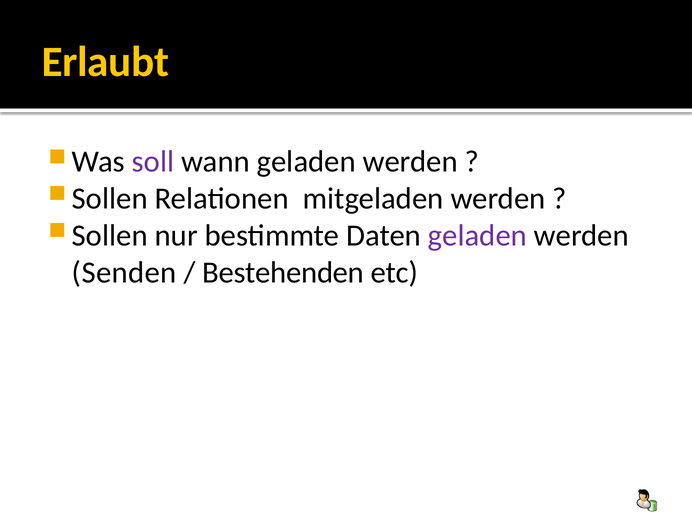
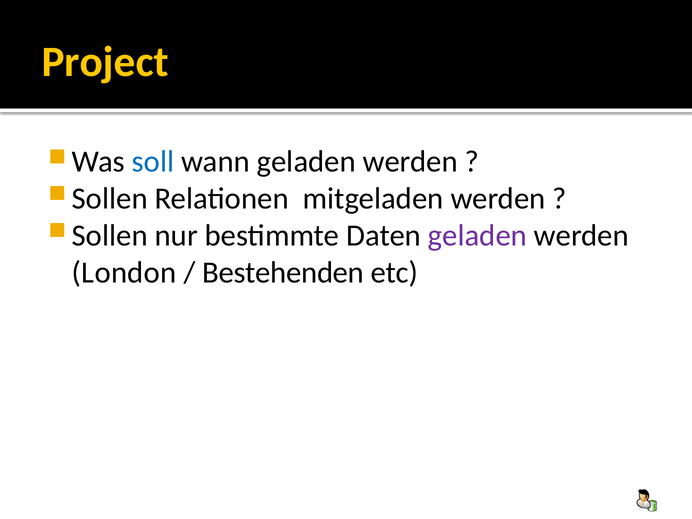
Erlaubt: Erlaubt -> Project (105, 62)
soll colour: purple -> blue (153, 162)
Senden: Senden -> London (124, 273)
